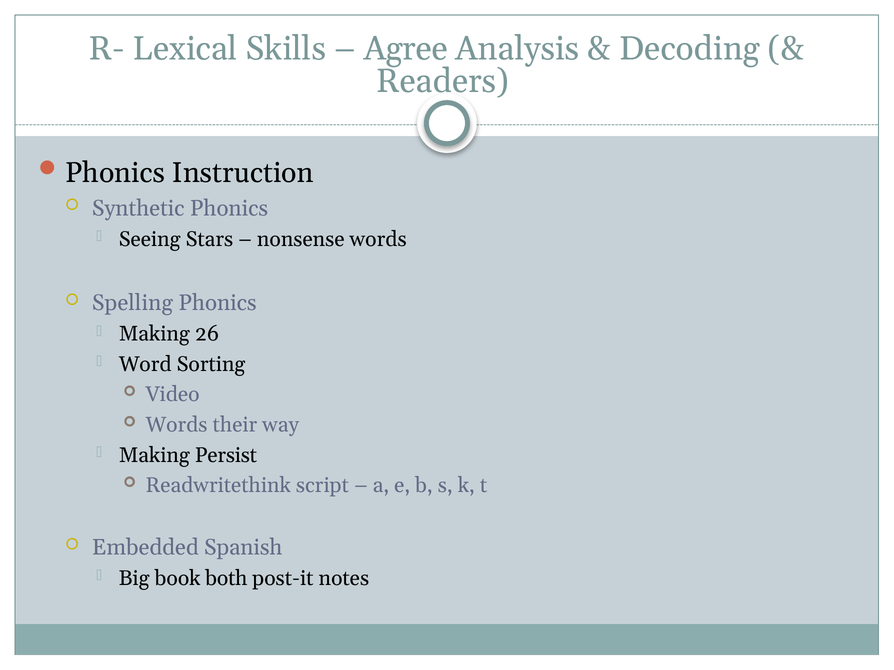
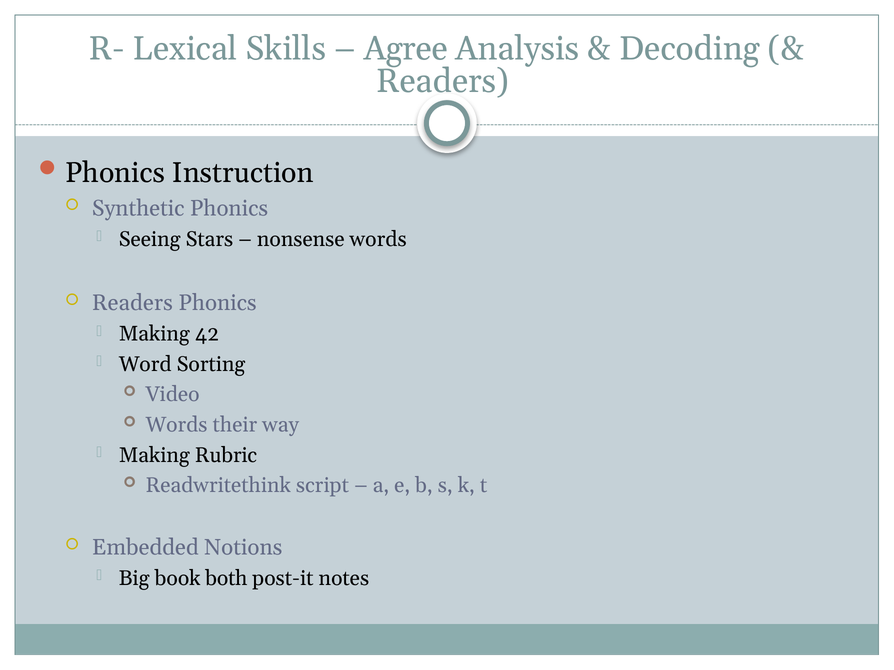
Spelling: Spelling -> Readers (132, 303)
26: 26 -> 42 (207, 334)
Persist: Persist -> Rubric (226, 455)
Spanish: Spanish -> Notions (243, 548)
